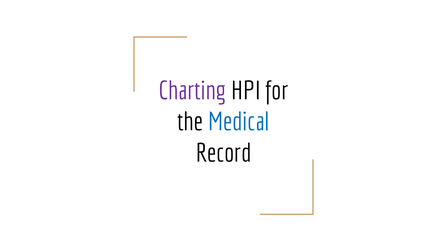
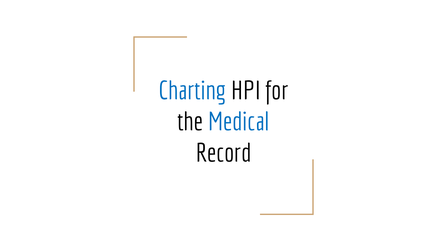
Charting colour: purple -> blue (192, 91)
